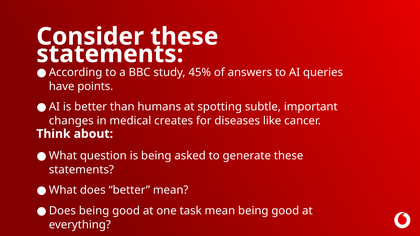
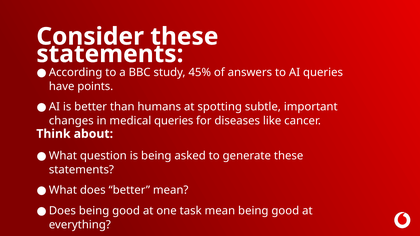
medical creates: creates -> queries (174, 121)
